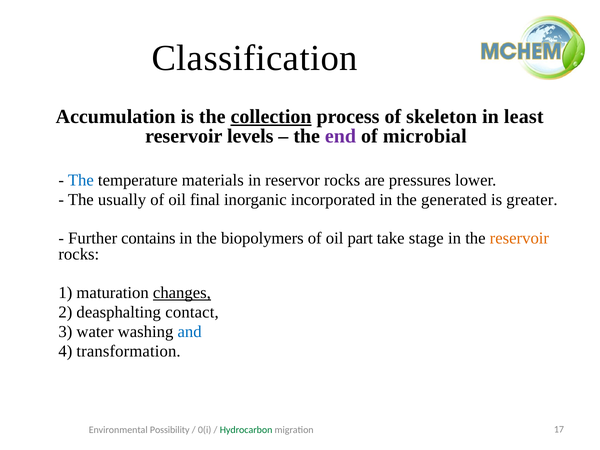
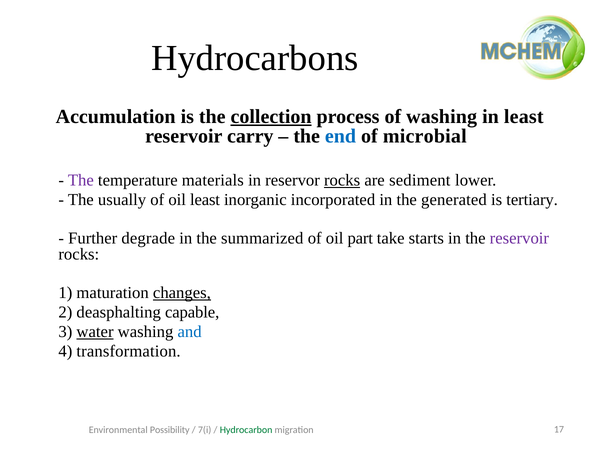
Classification: Classification -> Hydrocarbons (255, 58)
of skeleton: skeleton -> washing (442, 117)
levels: levels -> carry (250, 136)
end colour: purple -> blue (341, 136)
The colour: blue -> purple (81, 180)
rocks underline: none -> present (342, 180)
pressures: pressures -> sediment (420, 180)
oil final: final -> least (205, 200)
greater: greater -> tertiary (532, 200)
contains: contains -> degrade (148, 238)
biopolymers: biopolymers -> summarized (262, 238)
stage: stage -> starts (426, 238)
reservoir colour: orange -> purple (519, 238)
contact: contact -> capable (192, 312)
water underline: none -> present (95, 332)
0(i: 0(i -> 7(i (205, 430)
